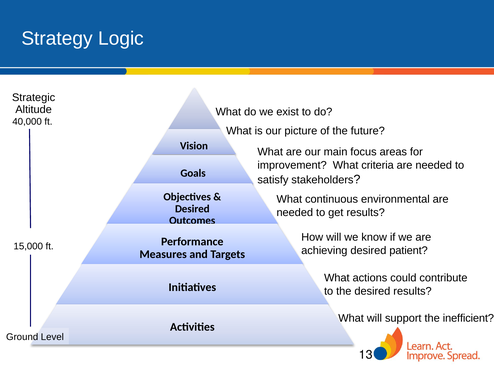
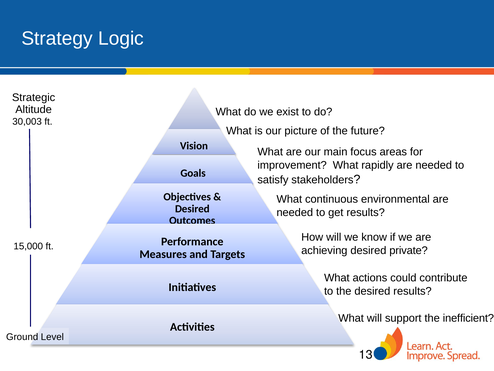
40,000: 40,000 -> 30,003 (27, 122)
criteria: criteria -> rapidly (377, 165)
patient: patient -> private (409, 250)
